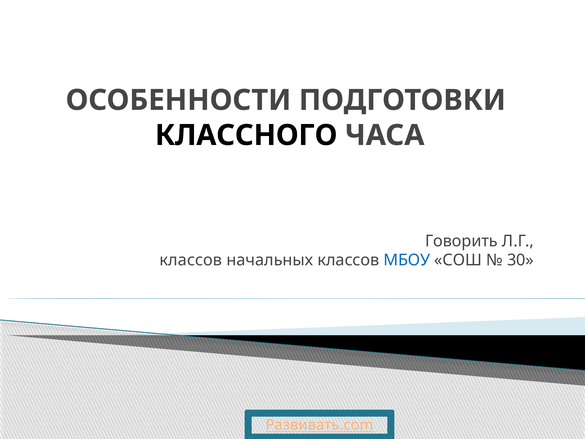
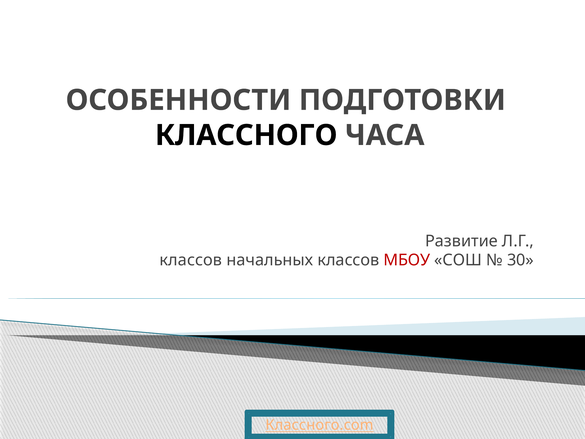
Говорить: Говорить -> Развитие (461, 241)
МБОУ colour: blue -> red (407, 260)
Развивать.com: Развивать.com -> Классного.com (319, 425)
